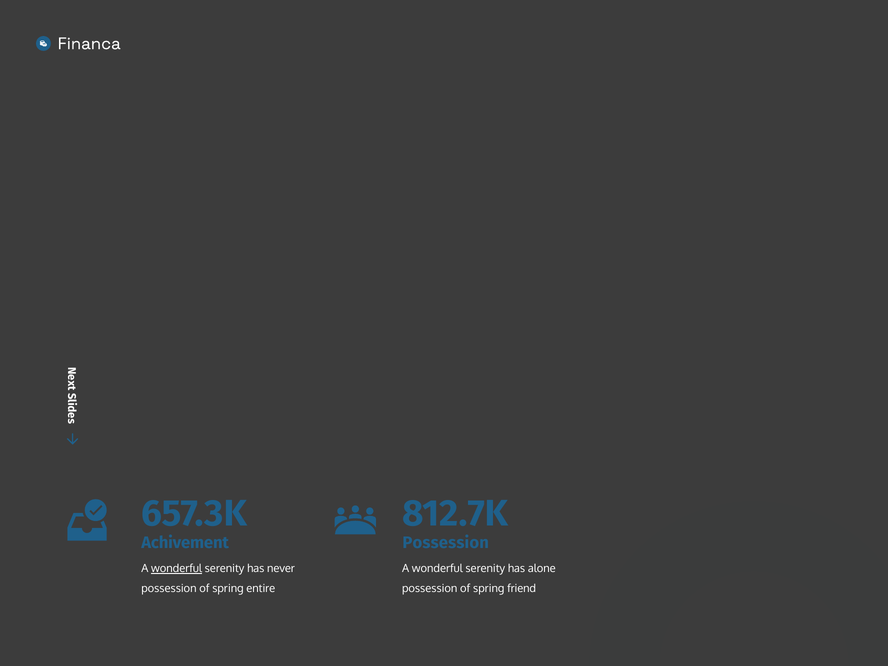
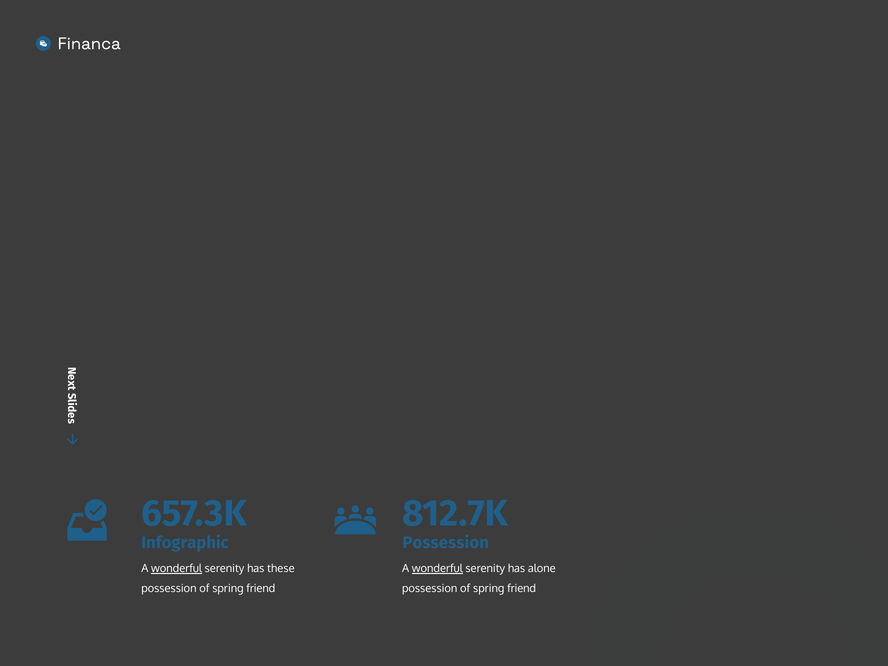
Achivement: Achivement -> Infographic (185, 543)
never: never -> these (281, 569)
wonderful underline: none -> present (437, 569)
entire: entire -> friend (261, 589)
